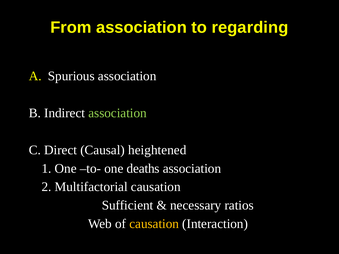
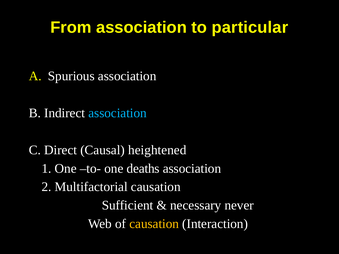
regarding: regarding -> particular (250, 28)
association colour: light green -> light blue (118, 113)
ratios: ratios -> never (239, 206)
